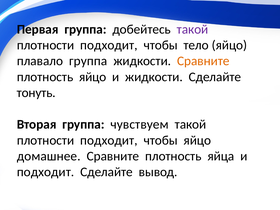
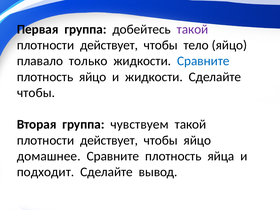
подходит: подходит -> действует (109, 45)
плавало группа: группа -> только (88, 61)
Сравните colour: orange -> blue (203, 61)
тонуть: тонуть -> чтобы (36, 93)
подходит: подходит -> действует (109, 140)
